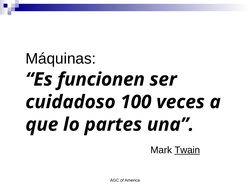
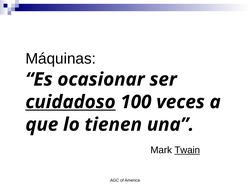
funcionen: funcionen -> ocasionar (101, 79)
cuidadoso underline: none -> present (70, 102)
partes: partes -> tienen (113, 124)
